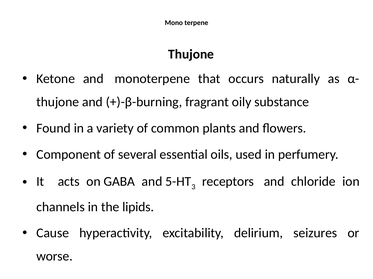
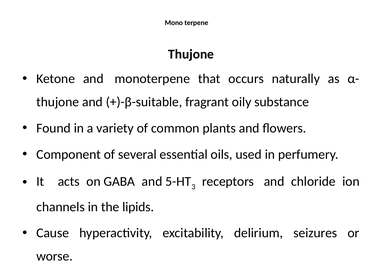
+)-β-burning: +)-β-burning -> +)-β-suitable (144, 102)
